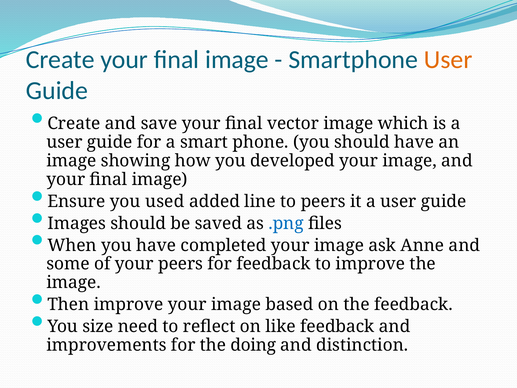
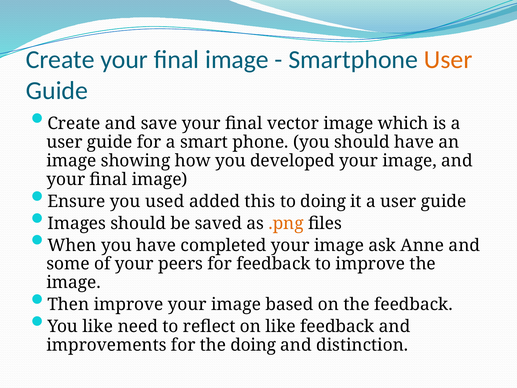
line: line -> this (260, 201)
to peers: peers -> doing (323, 201)
.png colour: blue -> orange (286, 223)
You size: size -> like (98, 326)
